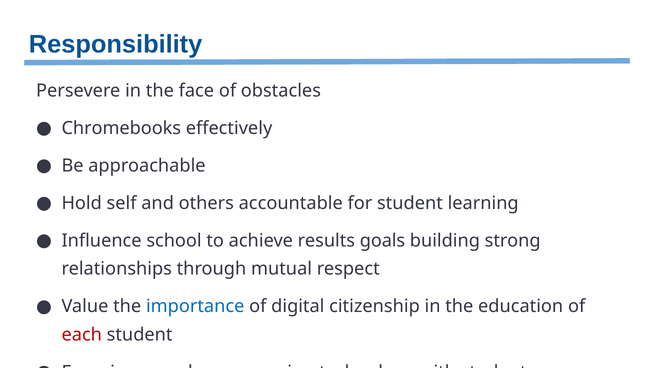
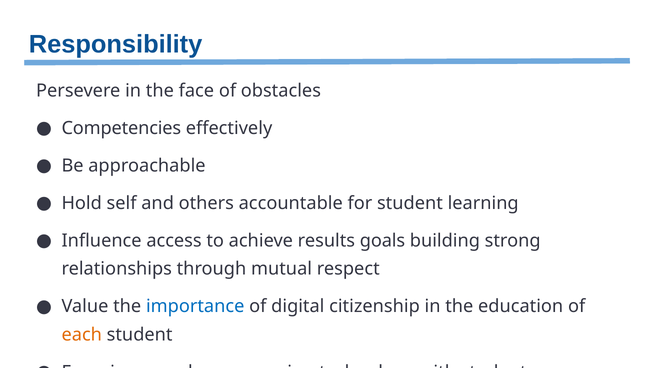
Chromebooks: Chromebooks -> Competencies (121, 128)
school: school -> access (174, 240)
each colour: red -> orange (82, 335)
